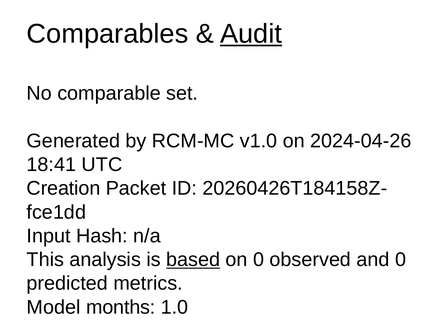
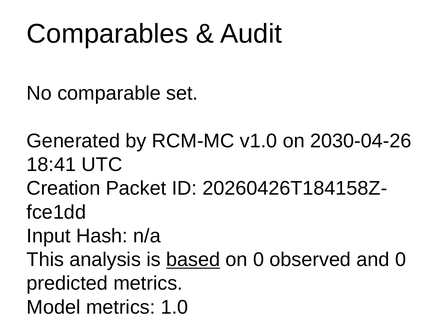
Audit underline: present -> none (251, 34)
2024-04-26: 2024-04-26 -> 2030-04-26 (361, 141)
Model months: months -> metrics (121, 307)
